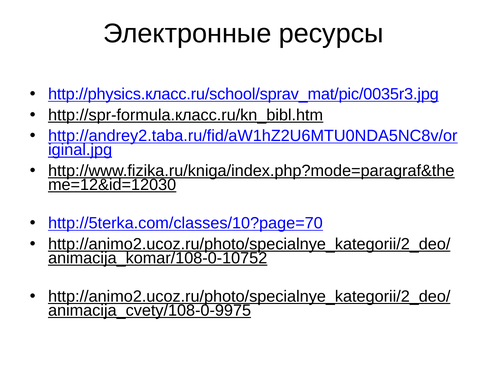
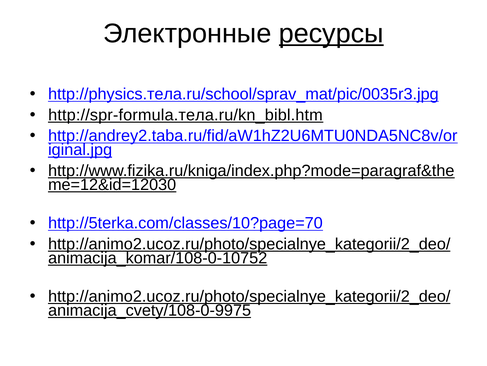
ресурсы underline: none -> present (331, 33)
http://physics.класс.ru/school/sprav_mat/pic/0035r3.jpg: http://physics.класс.ru/school/sprav_mat/pic/0035r3.jpg -> http://physics.тела.ru/school/sprav_mat/pic/0035r3.jpg (243, 94)
http://spr-formula.класс.ru/kn_bibl.htm: http://spr-formula.класс.ru/kn_bibl.htm -> http://spr-formula.тела.ru/kn_bibl.htm (185, 115)
